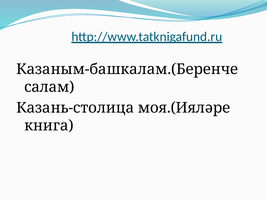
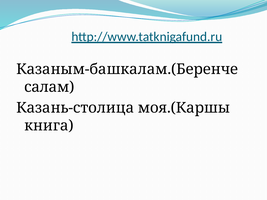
моя.(Ияләре: моя.(Ияләре -> моя.(Каршы (184, 108)
